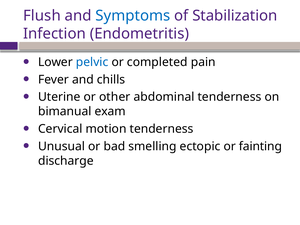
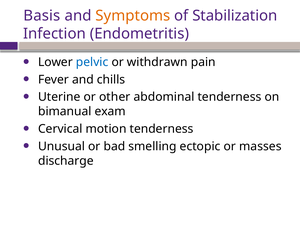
Flush: Flush -> Basis (42, 16)
Symptoms colour: blue -> orange (133, 16)
completed: completed -> withdrawn (157, 62)
fainting: fainting -> masses (260, 146)
